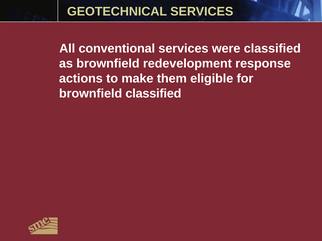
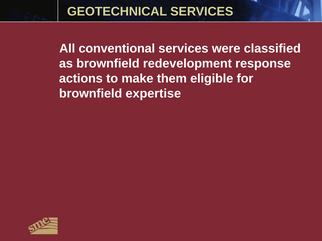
brownfield classified: classified -> expertise (153, 94)
